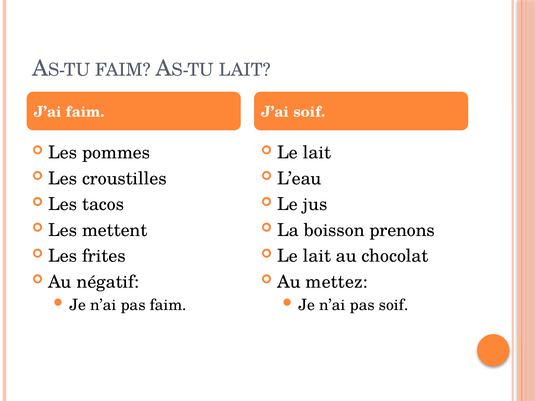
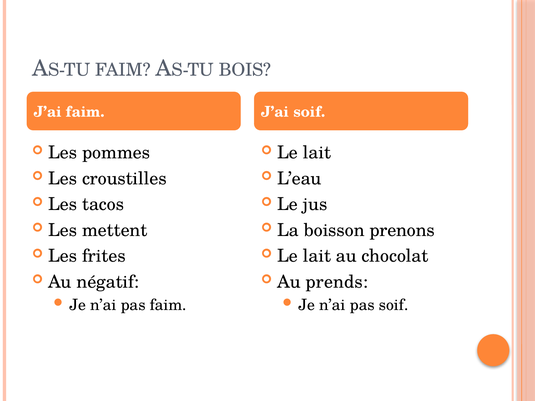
LAIT: LAIT -> BOIS (245, 70)
mettez: mettez -> prends (337, 282)
